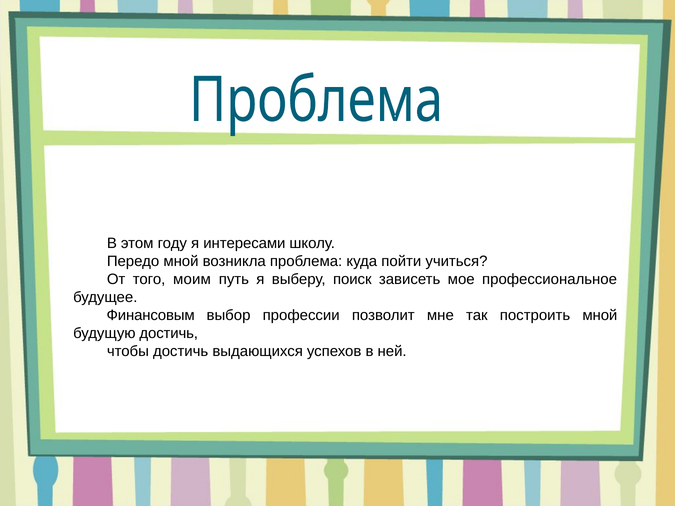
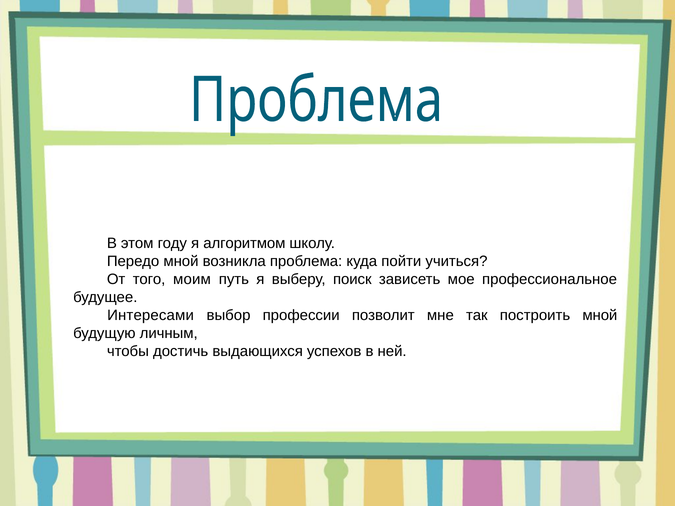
интересами: интересами -> алгоритмом (244, 243)
Финансовым: Финансовым -> Интересами (151, 315)
будущую достичь: достичь -> личным (169, 333)
